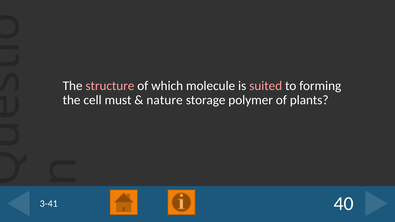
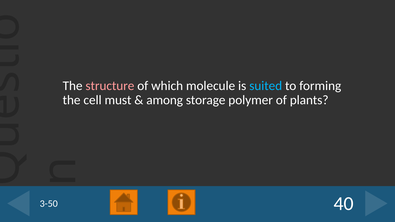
suited colour: pink -> light blue (266, 86)
nature: nature -> among (165, 100)
3-41: 3-41 -> 3-50 (49, 204)
